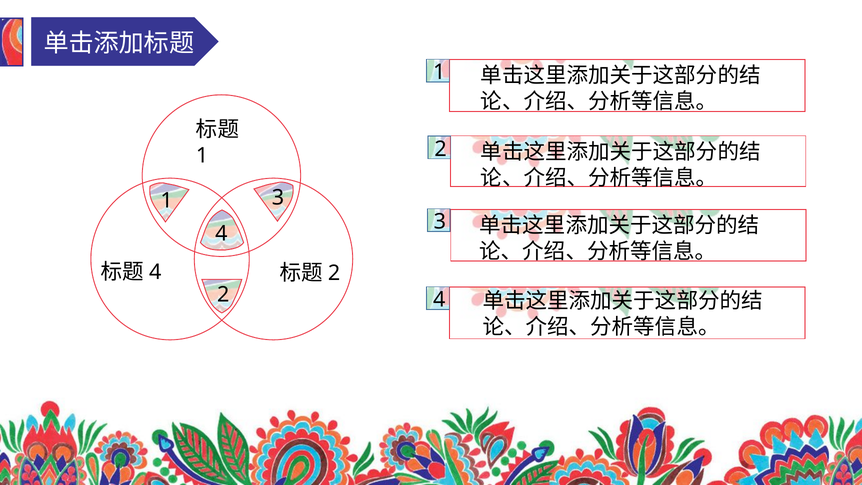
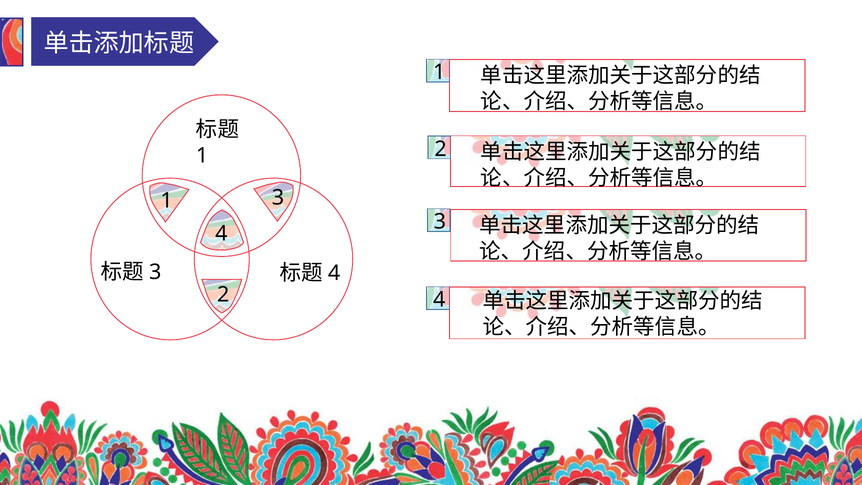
4: 4 -> 3 (155, 272)
2: 2 -> 4 (334, 273)
